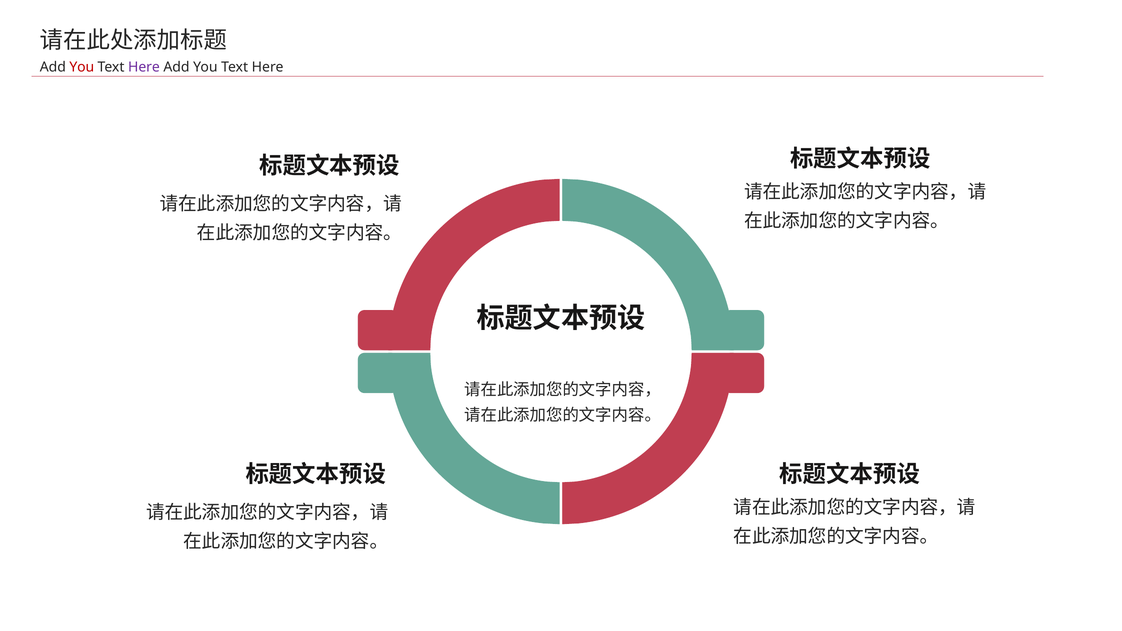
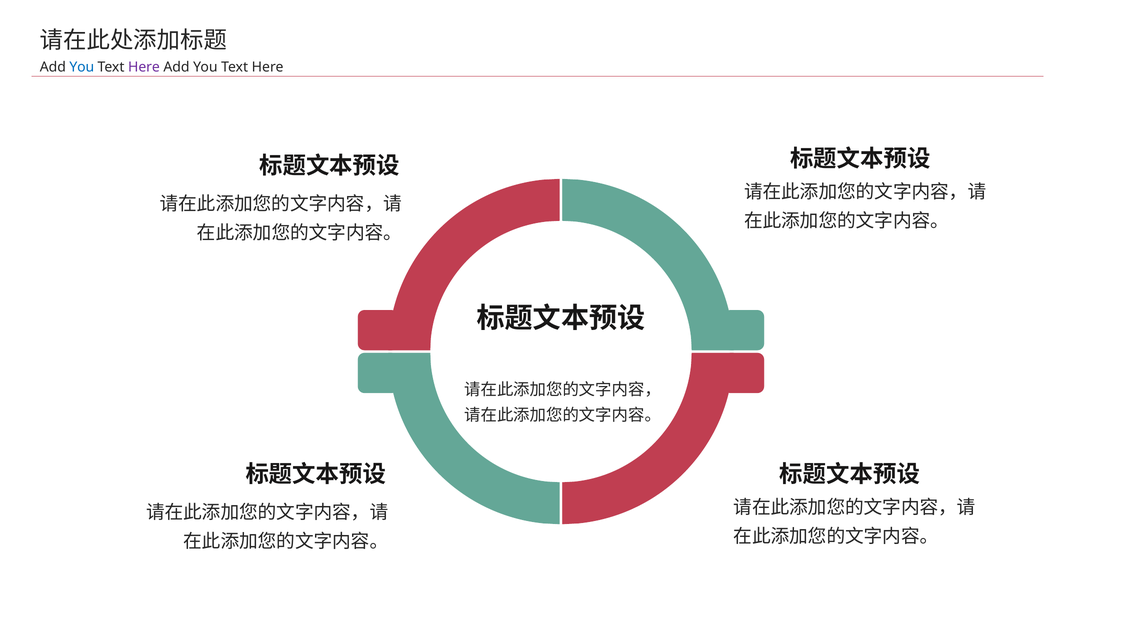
You colour: red -> blue (82, 67)
